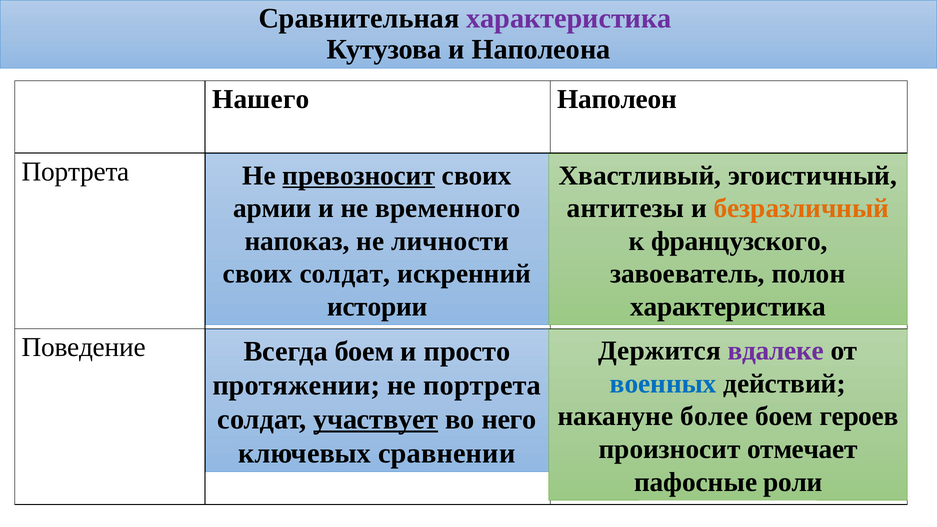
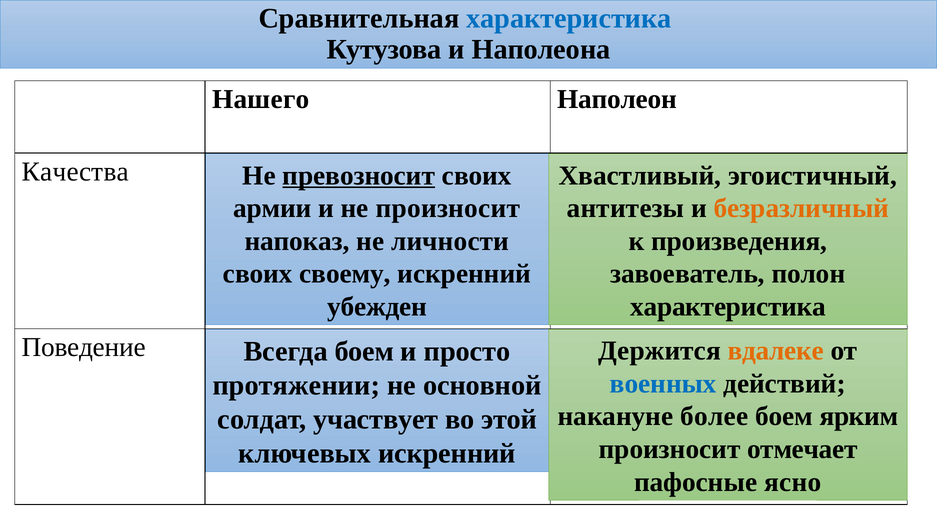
характеристика colour: purple -> blue (569, 19)
Портрета: Портрета -> Качества (75, 172)
не временного: временного -> произносит (448, 208)
французского: французского -> произведения (739, 241)
своих солдат: солдат -> своему (345, 274)
истории: истории -> убежден (377, 307)
вдалеке colour: purple -> orange (776, 351)
не портрета: портрета -> основной (482, 385)
героев: героев -> ярким (859, 416)
участвует underline: present -> none (376, 419)
него: него -> этой (509, 419)
ключевых сравнении: сравнении -> искренний (447, 453)
роли: роли -> ясно (793, 482)
